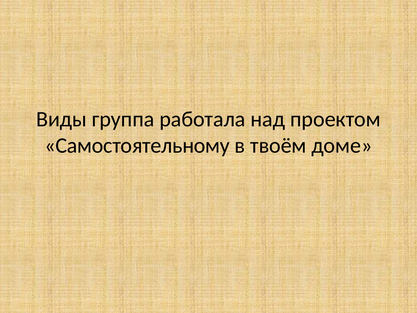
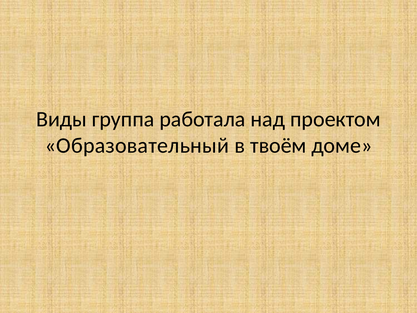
Самостоятельному: Самостоятельному -> Образовательный (137, 145)
